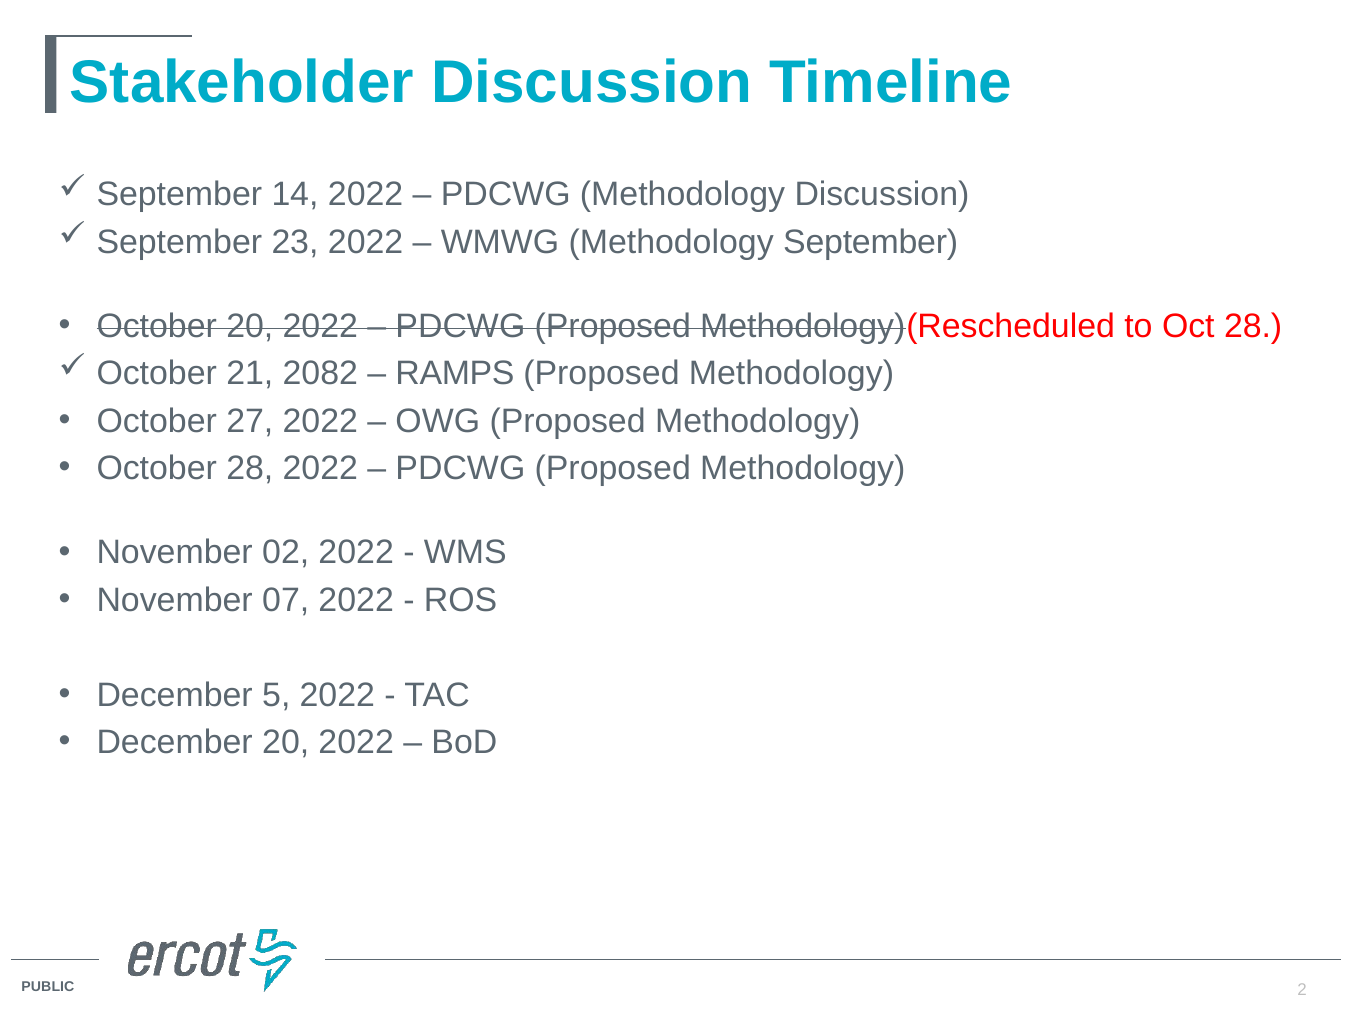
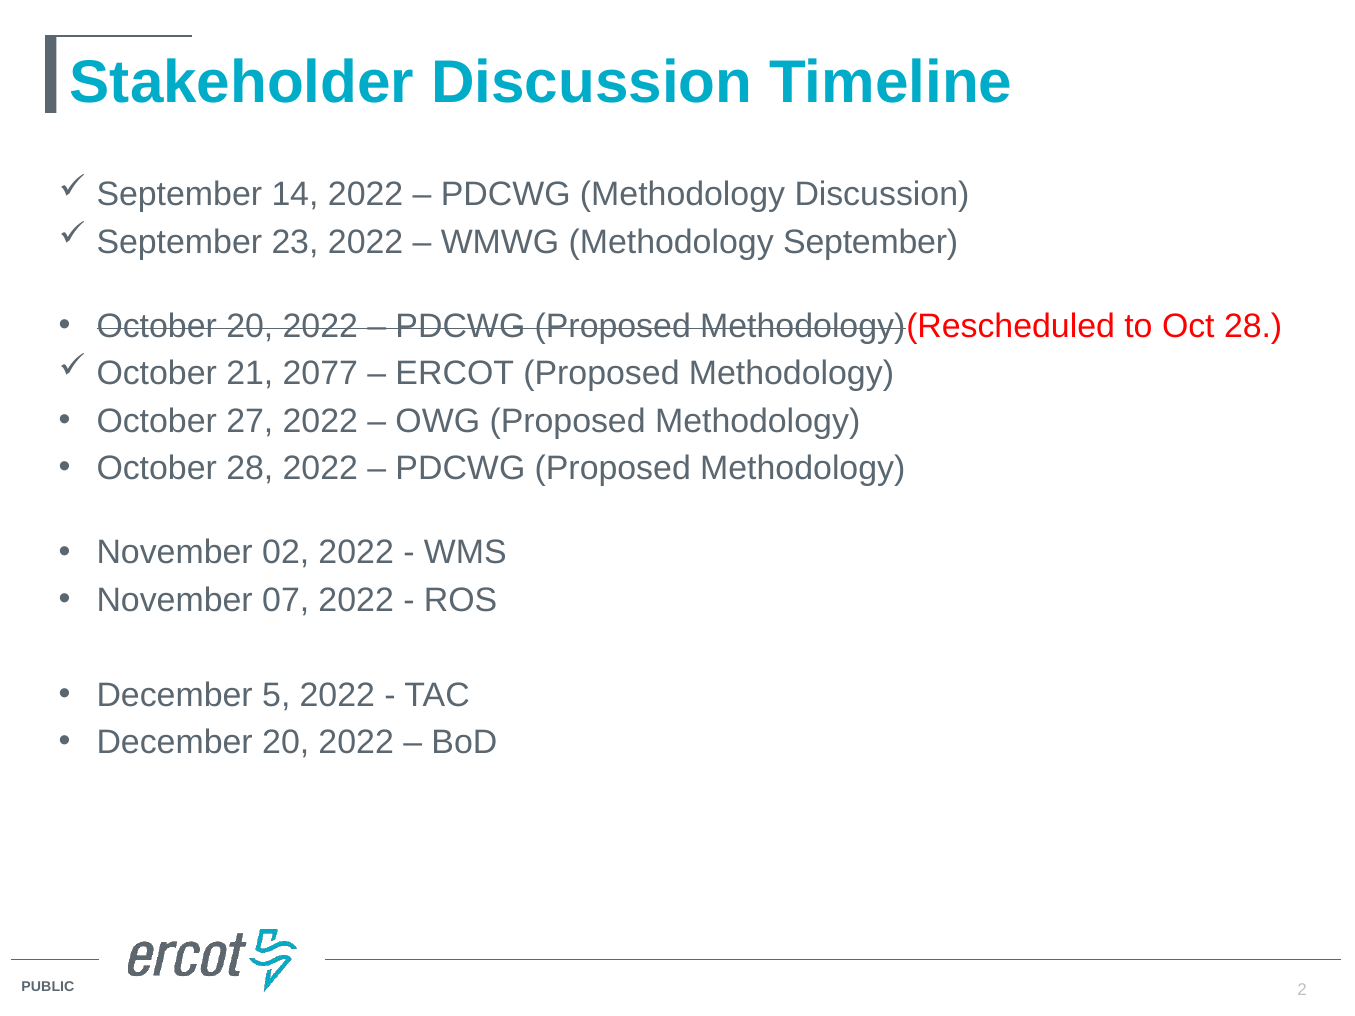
2082: 2082 -> 2077 (320, 374)
RAMPS: RAMPS -> ERCOT (455, 374)
